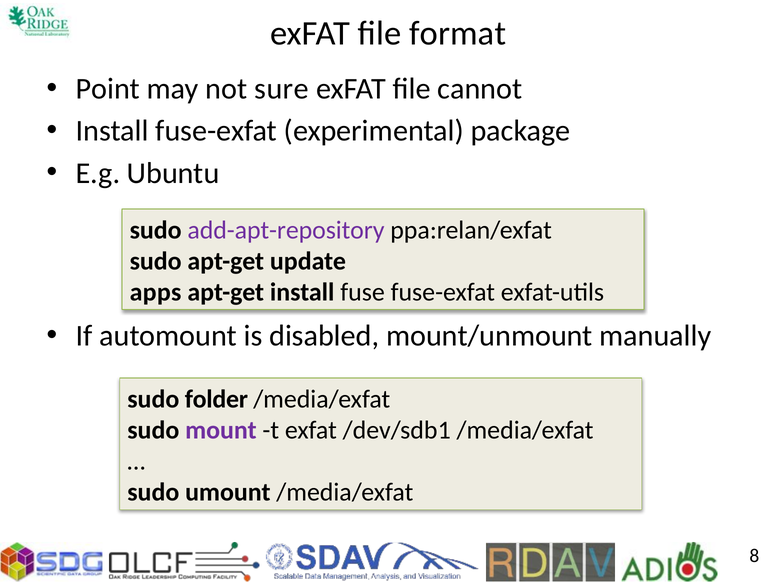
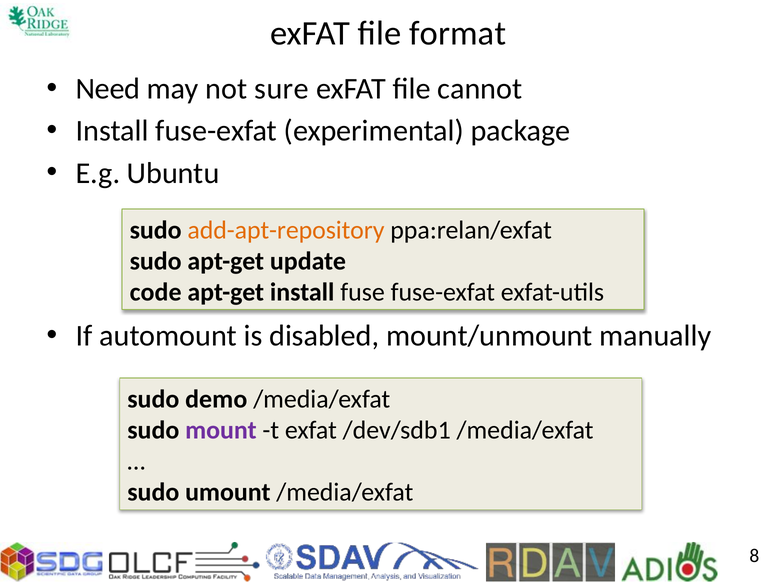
Point: Point -> Need (108, 89)
add-apt-repository colour: purple -> orange (286, 230)
apps: apps -> code (156, 293)
folder: folder -> demo (216, 400)
